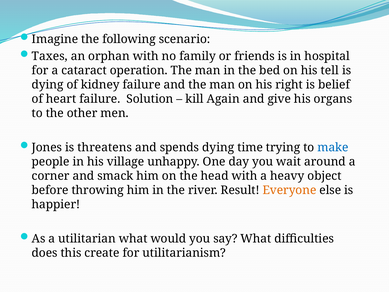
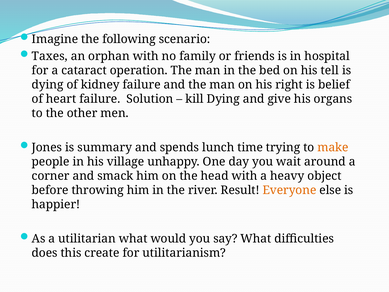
kill Again: Again -> Dying (223, 99)
threatens: threatens -> summary (105, 147)
spends dying: dying -> lunch (218, 147)
make colour: blue -> orange (333, 147)
